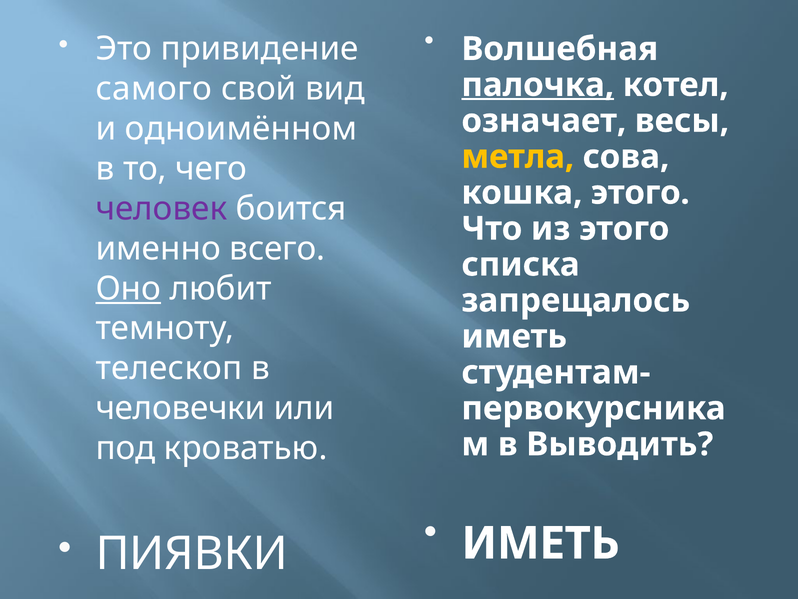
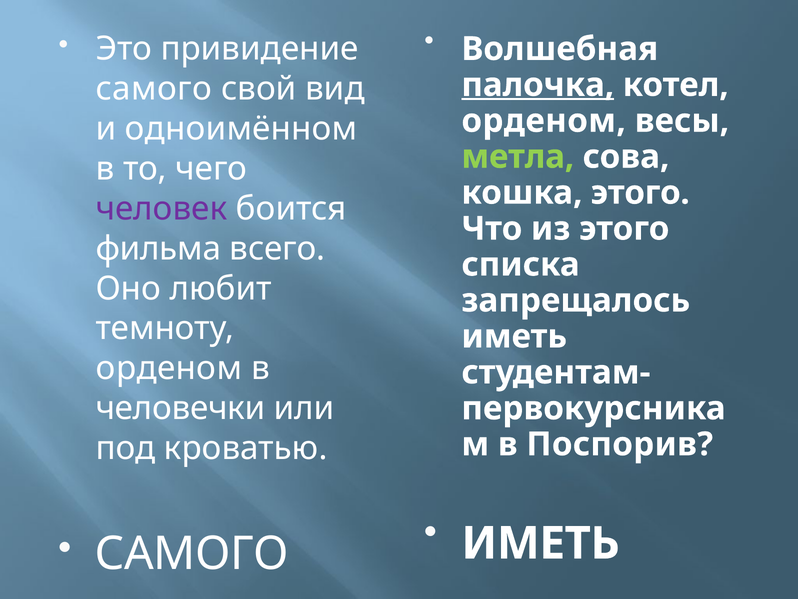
означает: означает -> орденом (544, 121)
метла colour: yellow -> light green (518, 157)
именно: именно -> фильма (158, 248)
Оно underline: present -> none (128, 288)
телескоп: телескоп -> орденом (169, 368)
Выводить: Выводить -> Поспорив (620, 444)
ПИЯВКИ: ПИЯВКИ -> САМОГО (192, 554)
